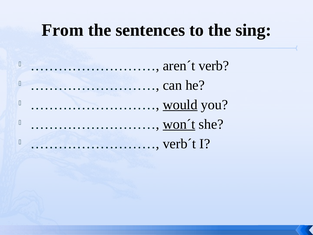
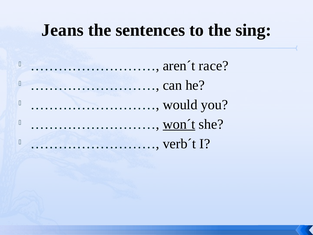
From: From -> Jeans (63, 30)
verb: verb -> race (214, 66)
would underline: present -> none (180, 105)
